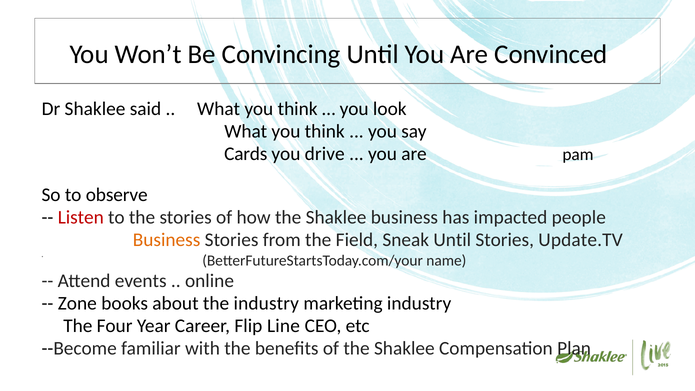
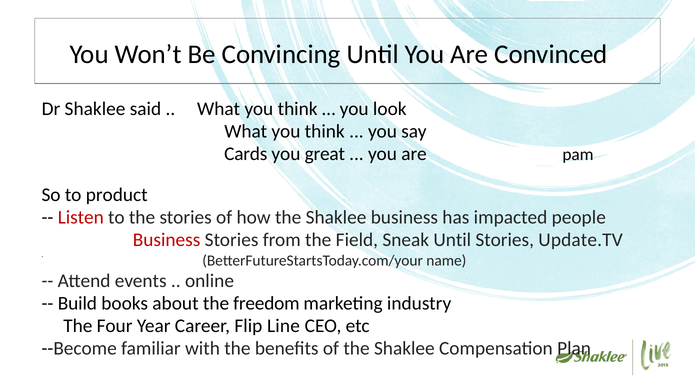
drive: drive -> great (325, 154)
observe: observe -> product (117, 195)
Business colour: orange -> red (167, 240)
Zone: Zone -> Build (77, 304)
the industry: industry -> freedom (266, 304)
